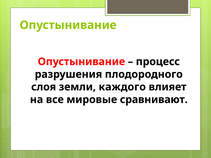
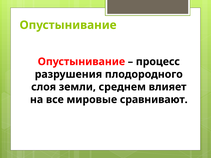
каждого: каждого -> среднем (122, 87)
